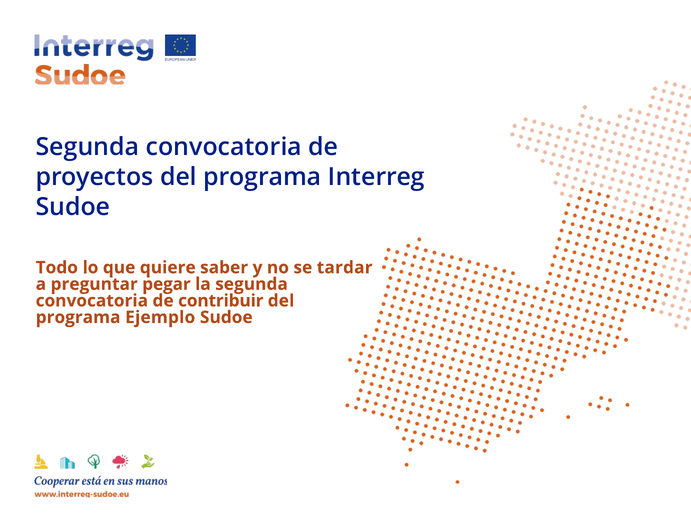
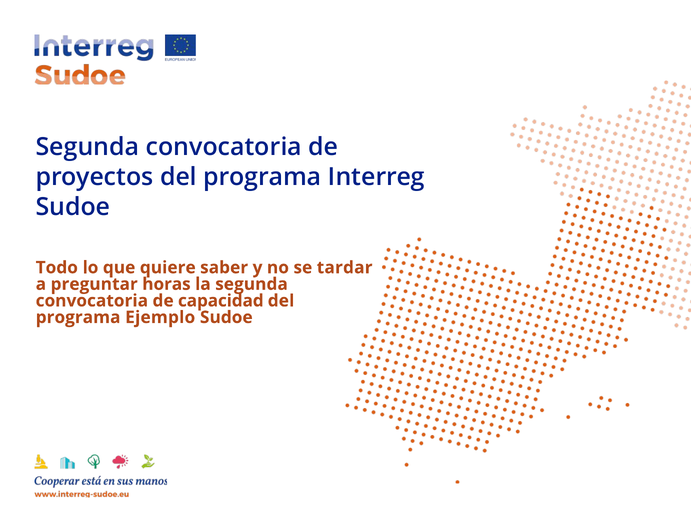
pegar: pegar -> horas (166, 284)
contribuir: contribuir -> capacidad (221, 301)
